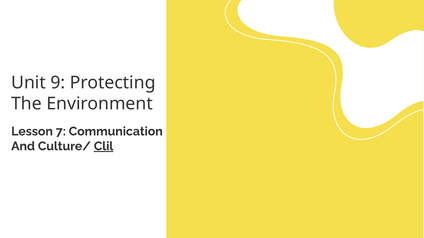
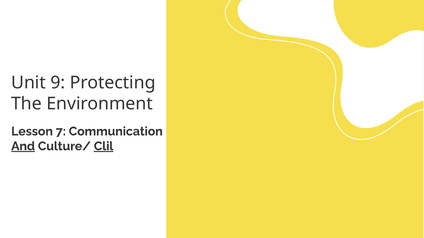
And underline: none -> present (23, 146)
